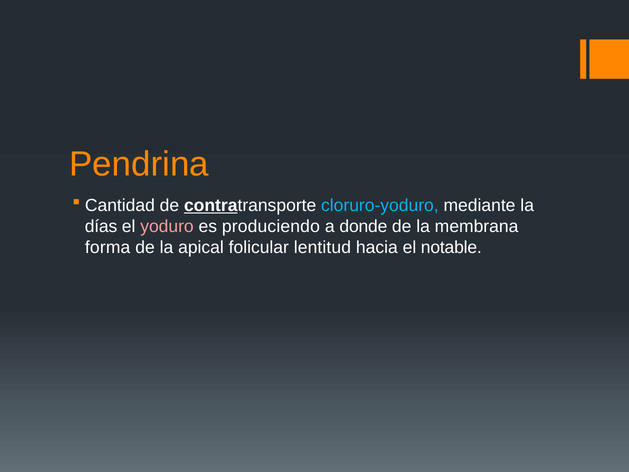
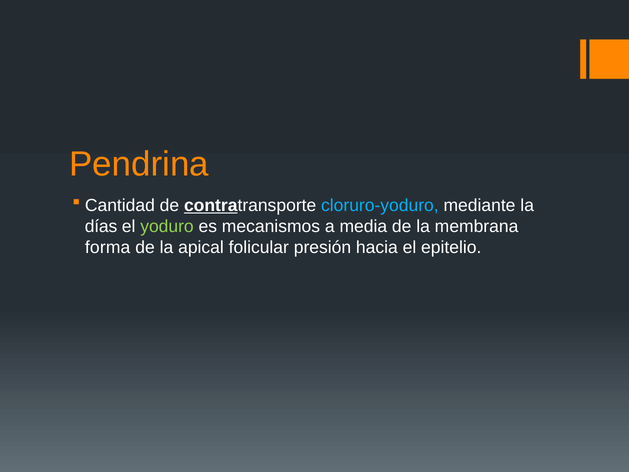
yoduro colour: pink -> light green (167, 226)
produciendo: produciendo -> mecanismos (271, 226)
donde: donde -> media (363, 226)
lentitud: lentitud -> presión (322, 247)
notable: notable -> epitelio (451, 247)
